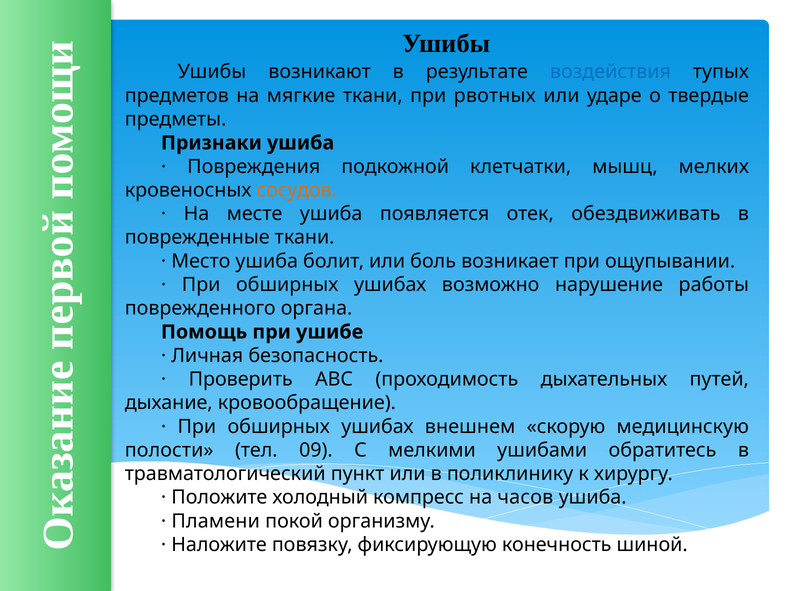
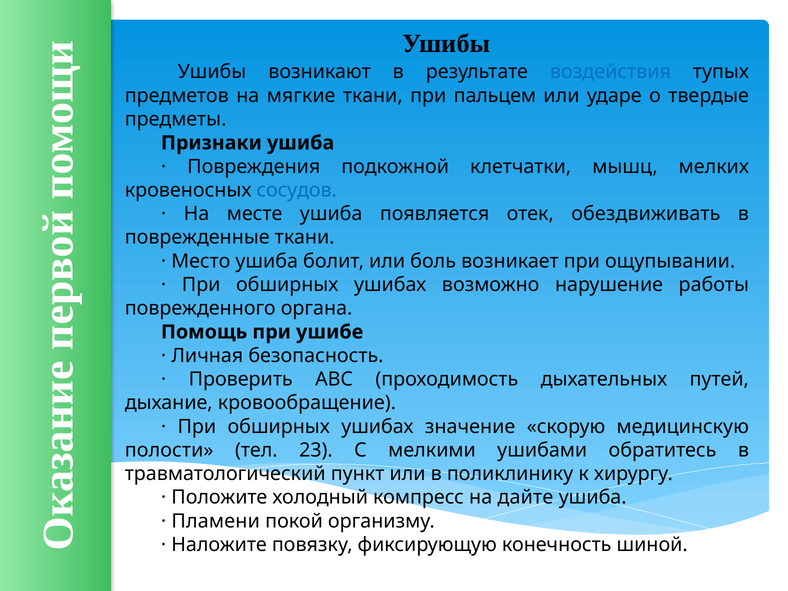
рвотных: рвотных -> пальцем (495, 96)
сосудов colour: orange -> blue (297, 190)
внешнем: внешнем -> значение (470, 427)
09: 09 -> 23 (316, 450)
часов: часов -> дайте (525, 497)
